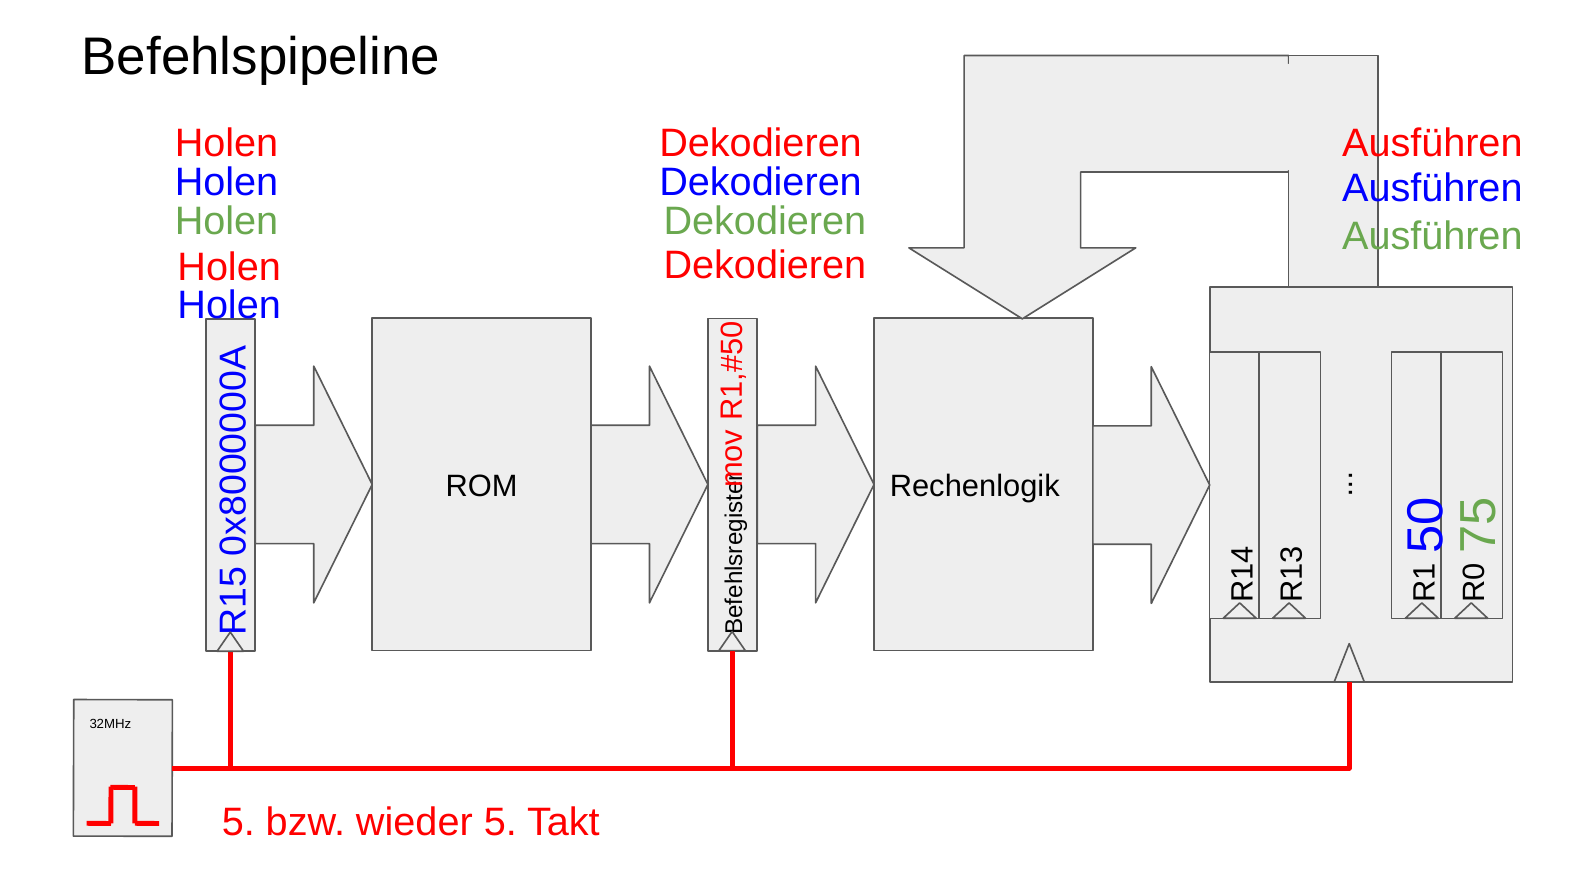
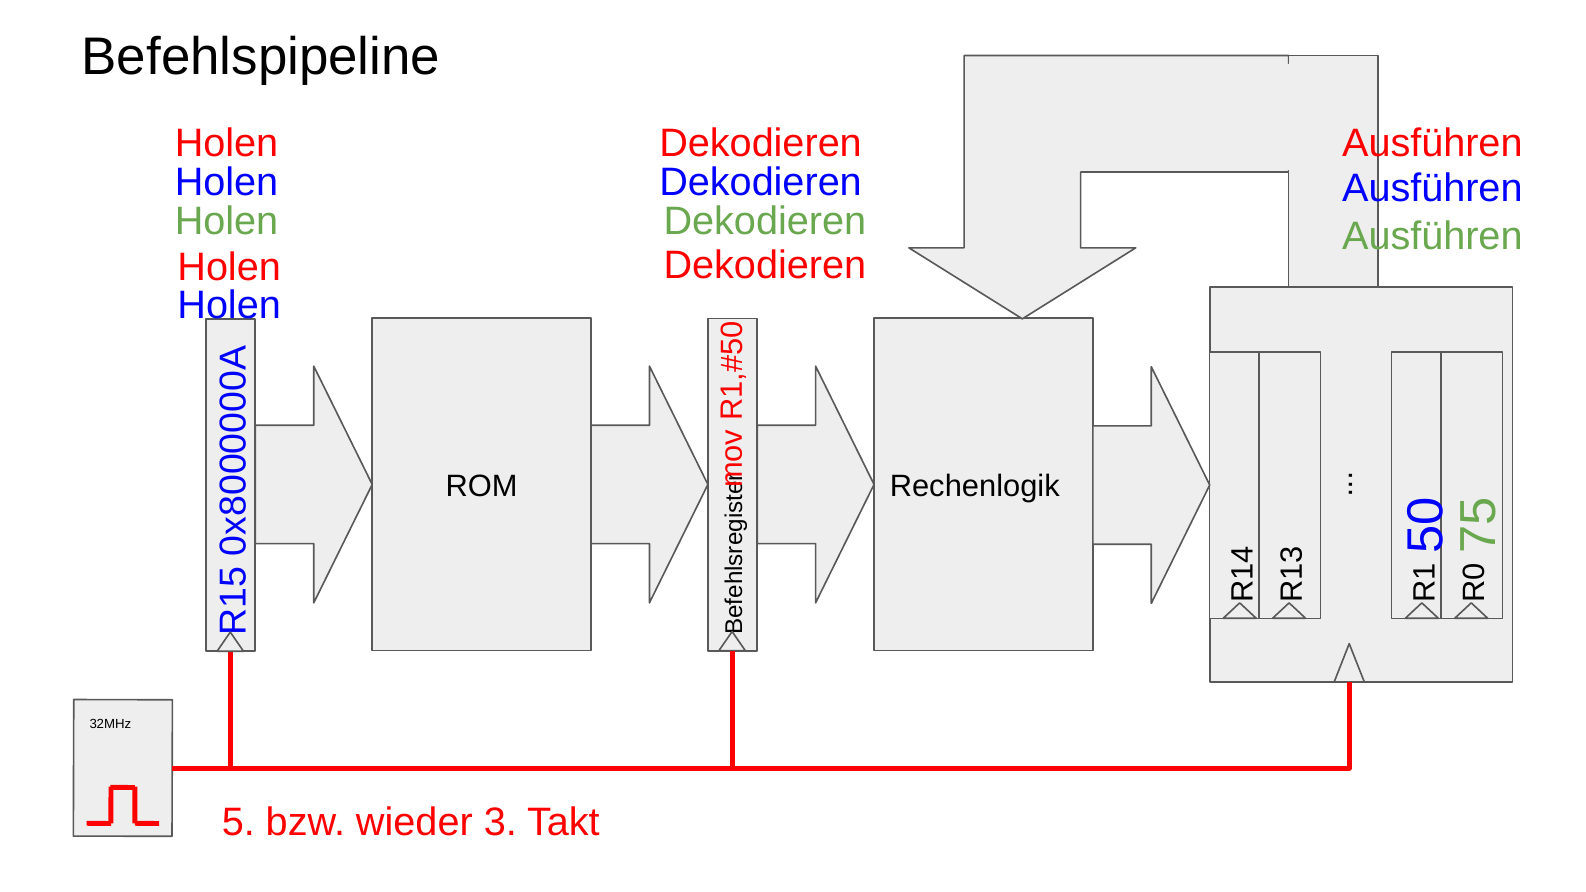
wieder 5: 5 -> 3 (500, 823)
